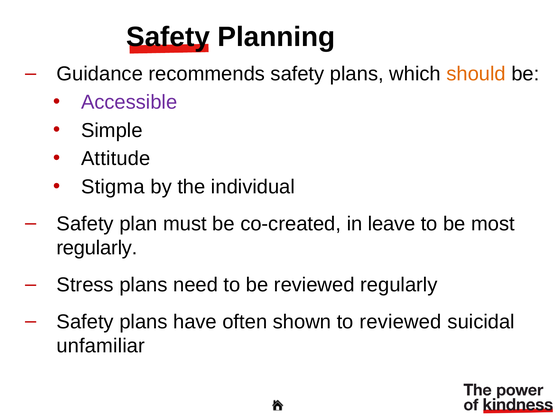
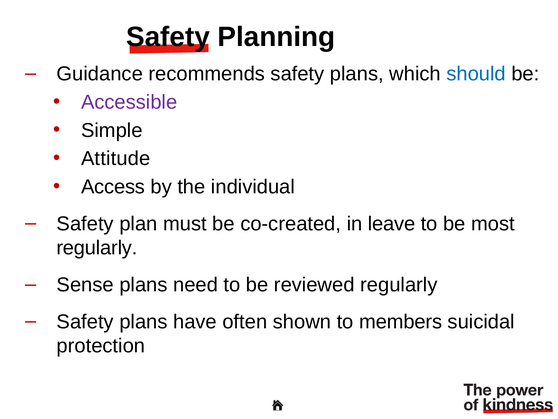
should colour: orange -> blue (476, 74)
Stigma: Stigma -> Access (113, 187)
Stress: Stress -> Sense (85, 284)
to reviewed: reviewed -> members (401, 321)
unfamiliar: unfamiliar -> protection (101, 345)
